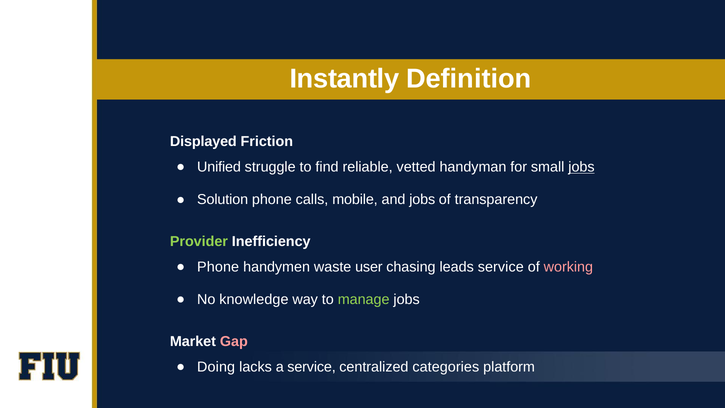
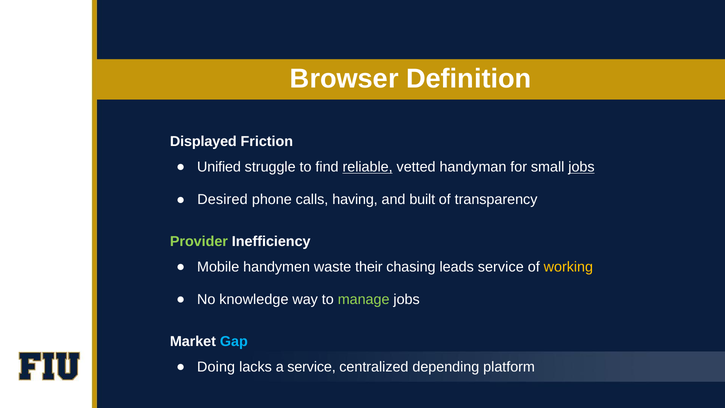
Instantly: Instantly -> Browser (344, 79)
reliable underline: none -> present (368, 167)
Solution: Solution -> Desired (222, 200)
mobile: mobile -> having (355, 200)
and jobs: jobs -> built (422, 200)
Phone: Phone -> Mobile (218, 267)
user: user -> their (369, 267)
working colour: pink -> yellow (568, 267)
Gap colour: pink -> light blue (234, 341)
categories: categories -> depending (446, 367)
